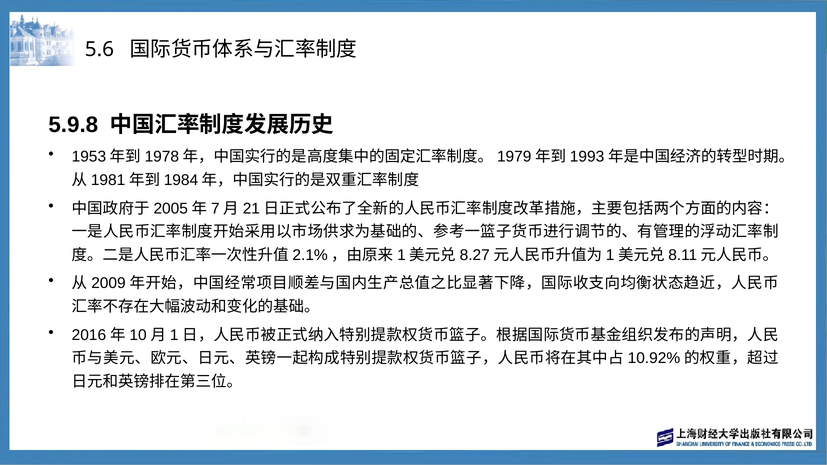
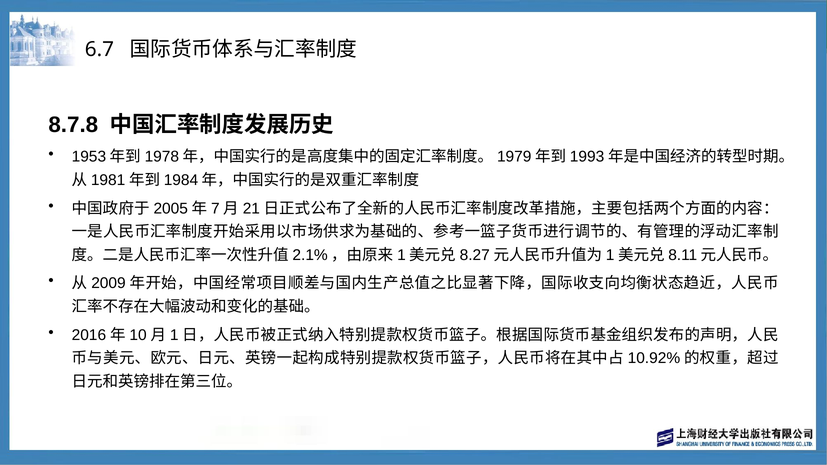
5.6: 5.6 -> 6.7 (99, 49)
5.9.8: 5.9.8 -> 8.7.8 (73, 125)
